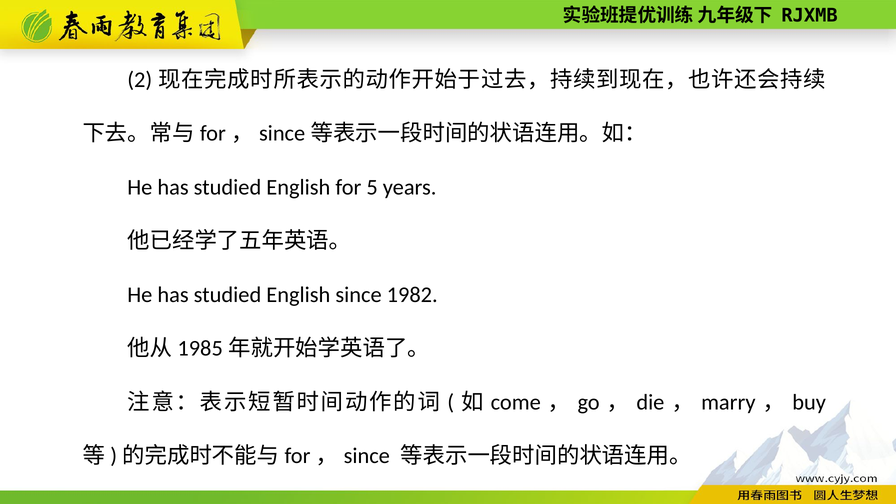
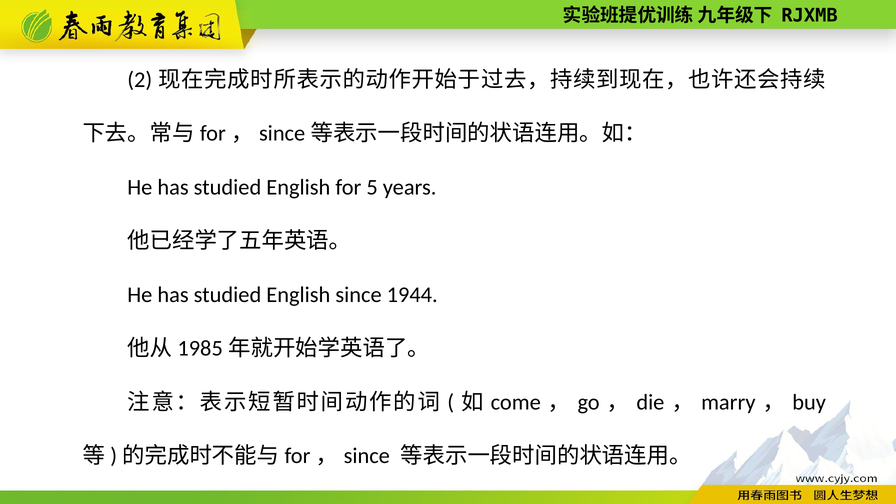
1982: 1982 -> 1944 (412, 295)
